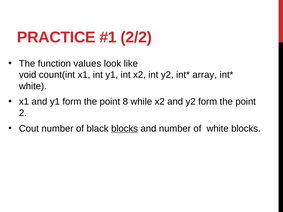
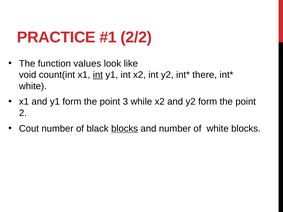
int underline: none -> present (98, 75)
array: array -> there (205, 75)
8: 8 -> 3 (125, 102)
